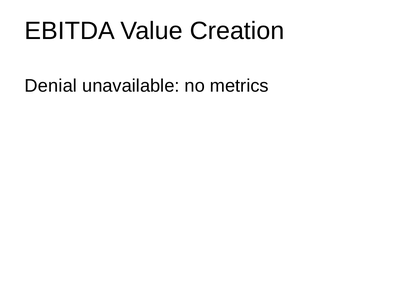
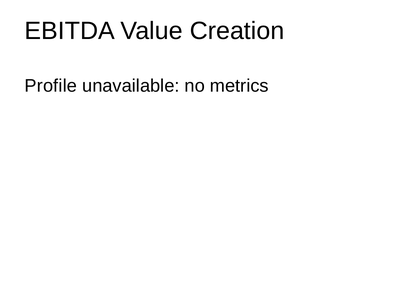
Denial: Denial -> Profile (51, 86)
